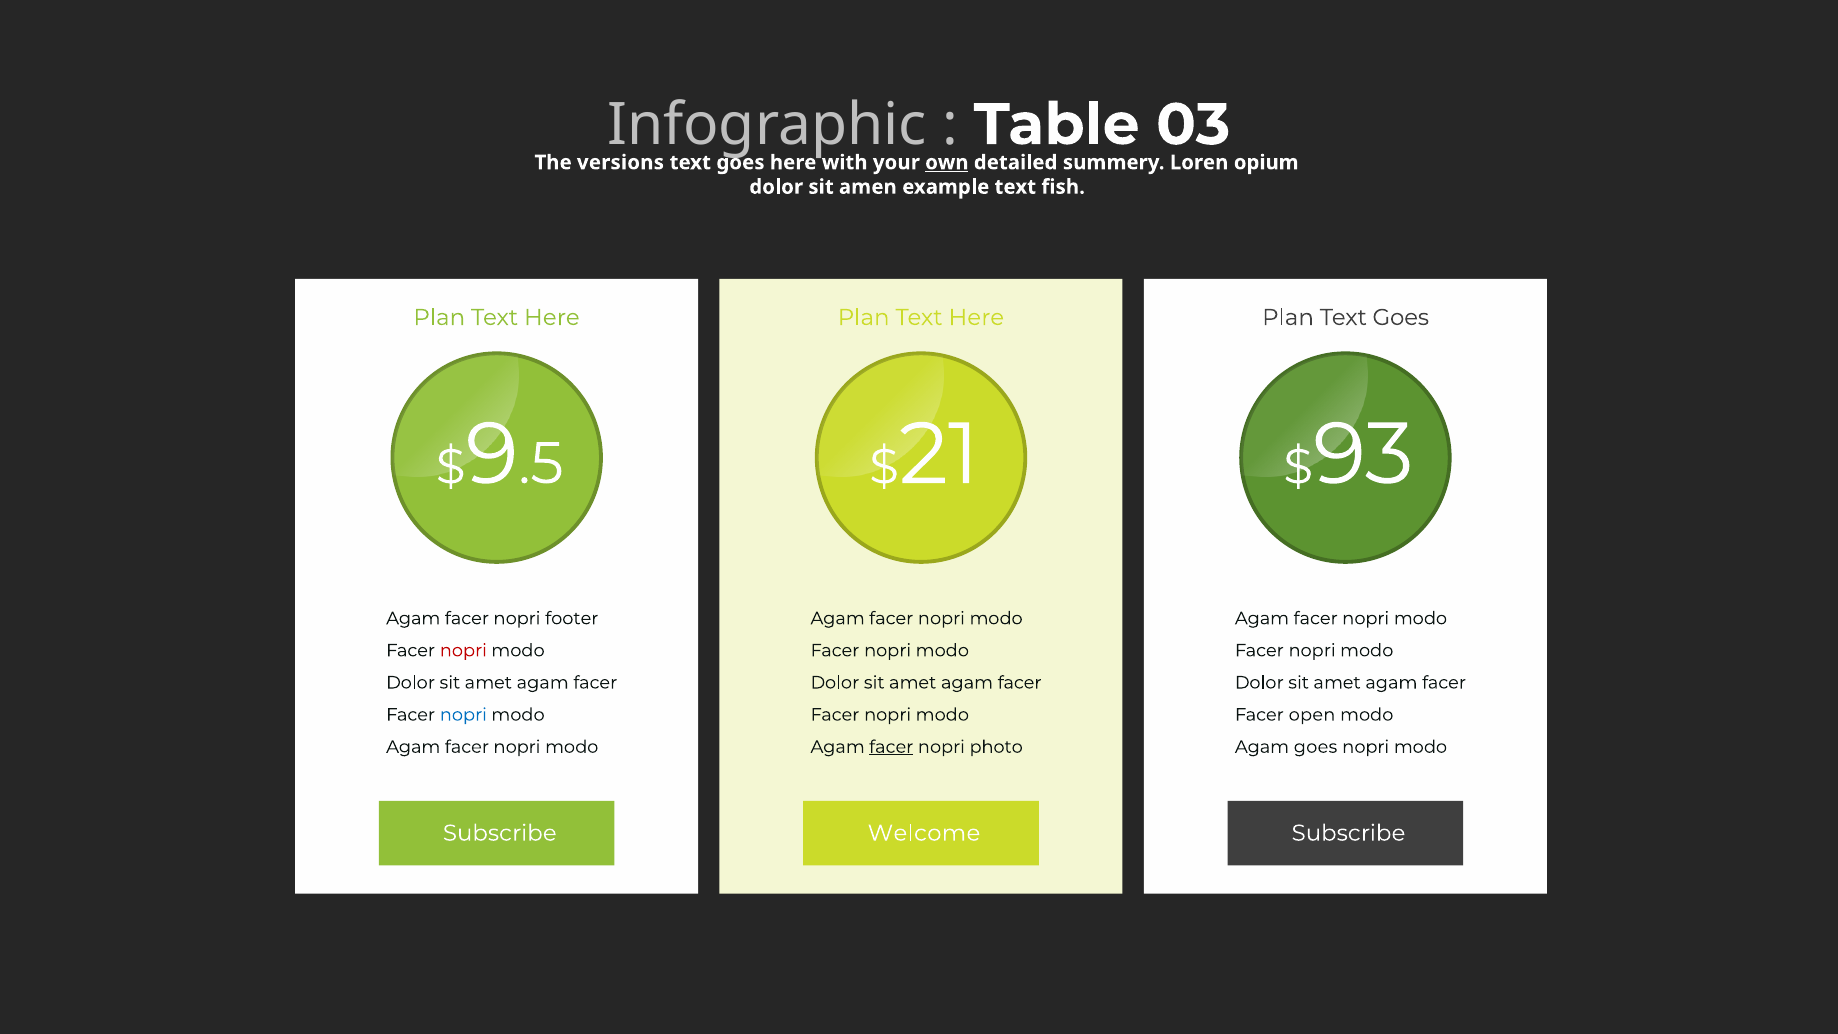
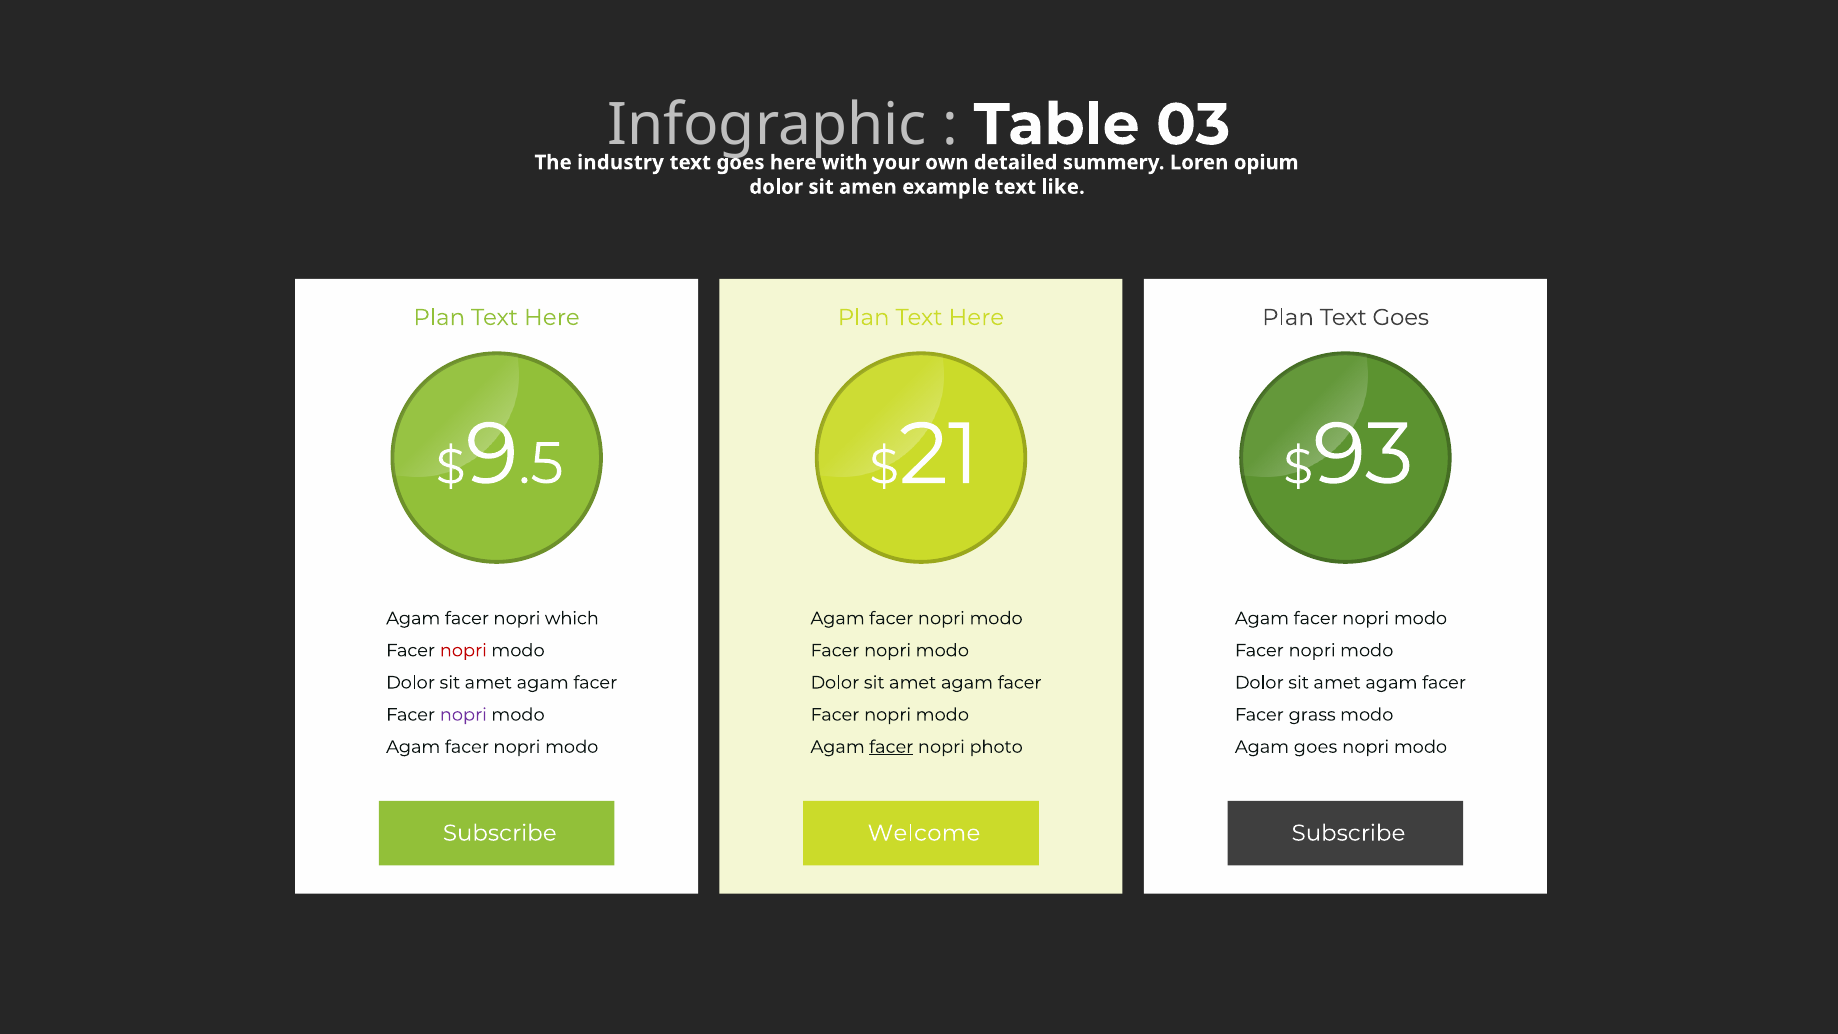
versions: versions -> industry (620, 163)
own underline: present -> none (947, 163)
fish: fish -> like (1063, 187)
footer: footer -> which (572, 618)
nopri colour: blue -> purple (463, 715)
open: open -> grass (1312, 715)
